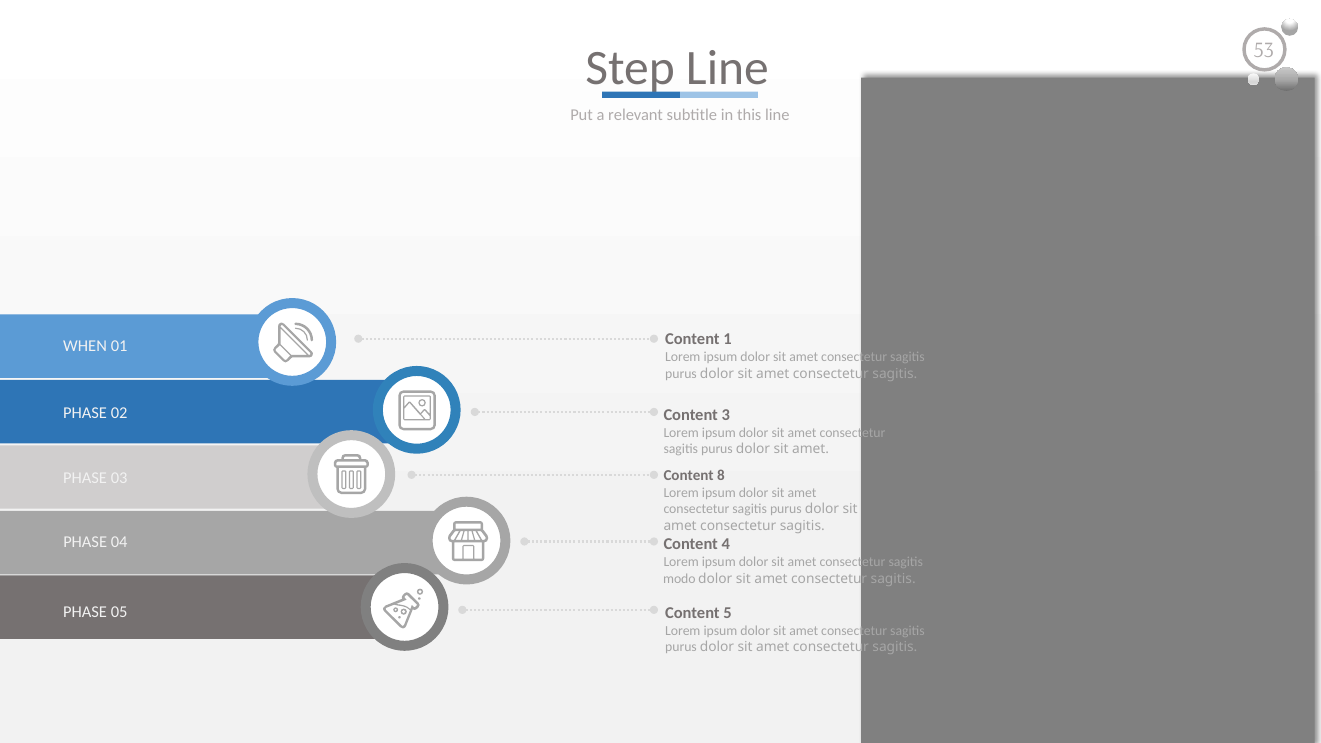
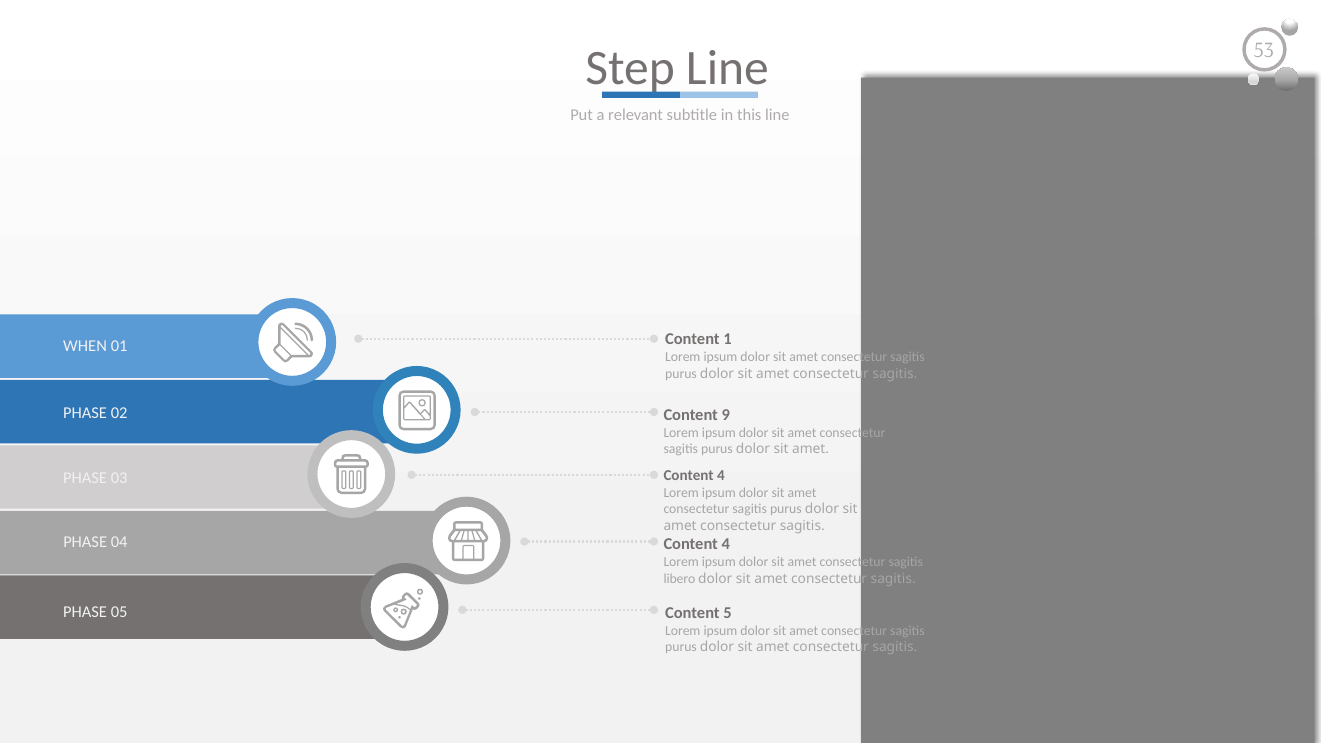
3: 3 -> 9 (726, 415)
8: 8 -> 4 (721, 475)
modo: modo -> libero (679, 579)
